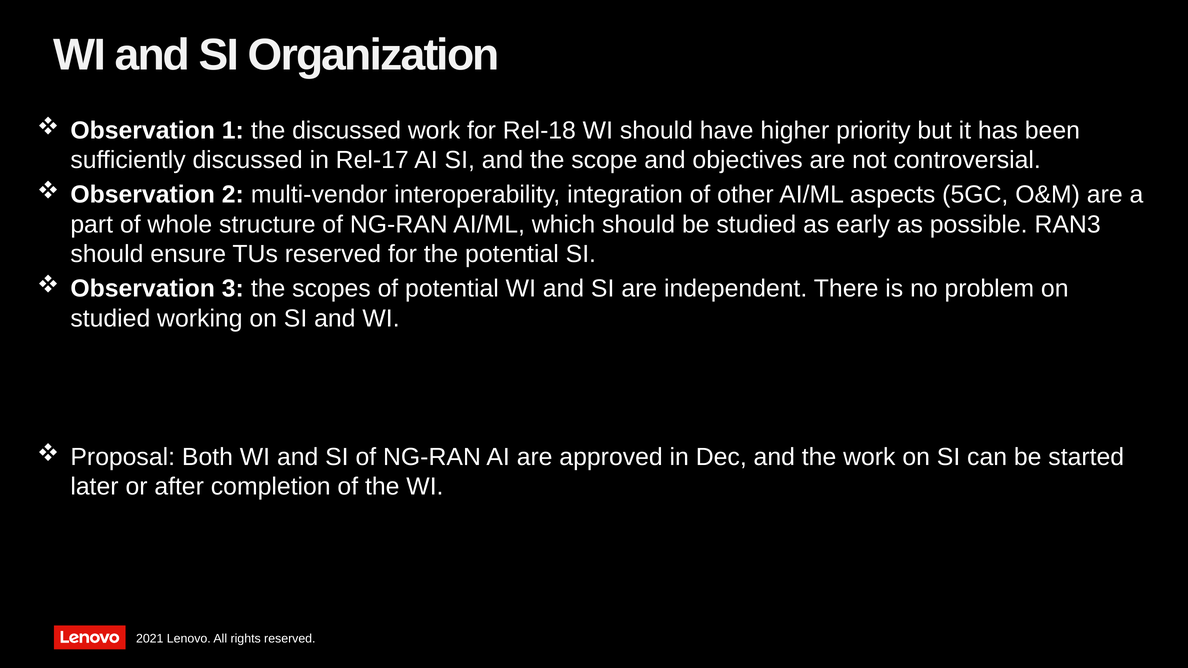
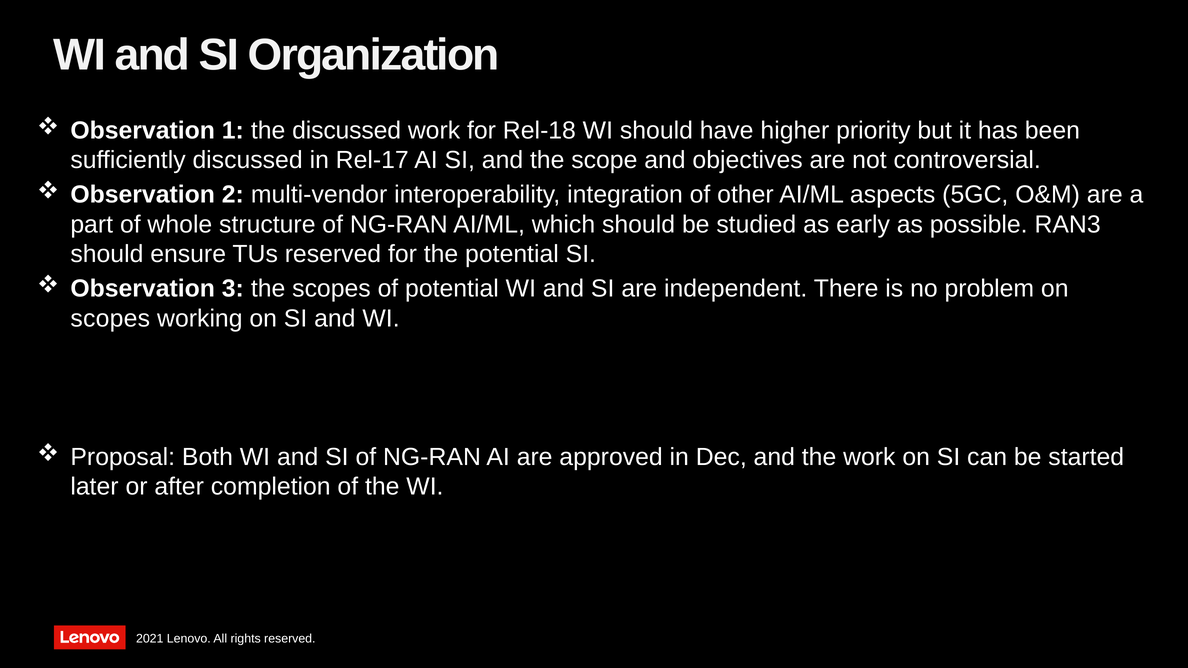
studied: studied -> scopes (110, 319)
